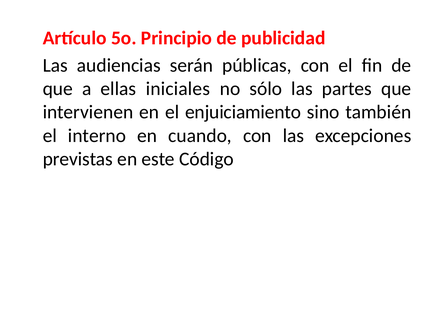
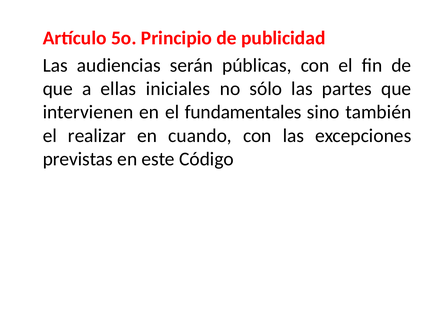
enjuiciamiento: enjuiciamiento -> fundamentales (243, 112)
interno: interno -> realizar (97, 135)
